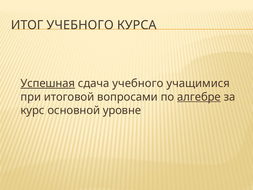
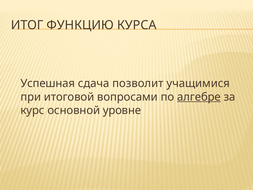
ИТОГ УЧЕБНОГО: УЧЕБНОГО -> ФУНКЦИЮ (80, 25)
Успешная underline: present -> none (48, 83)
сдача учебного: учебного -> позволит (138, 83)
